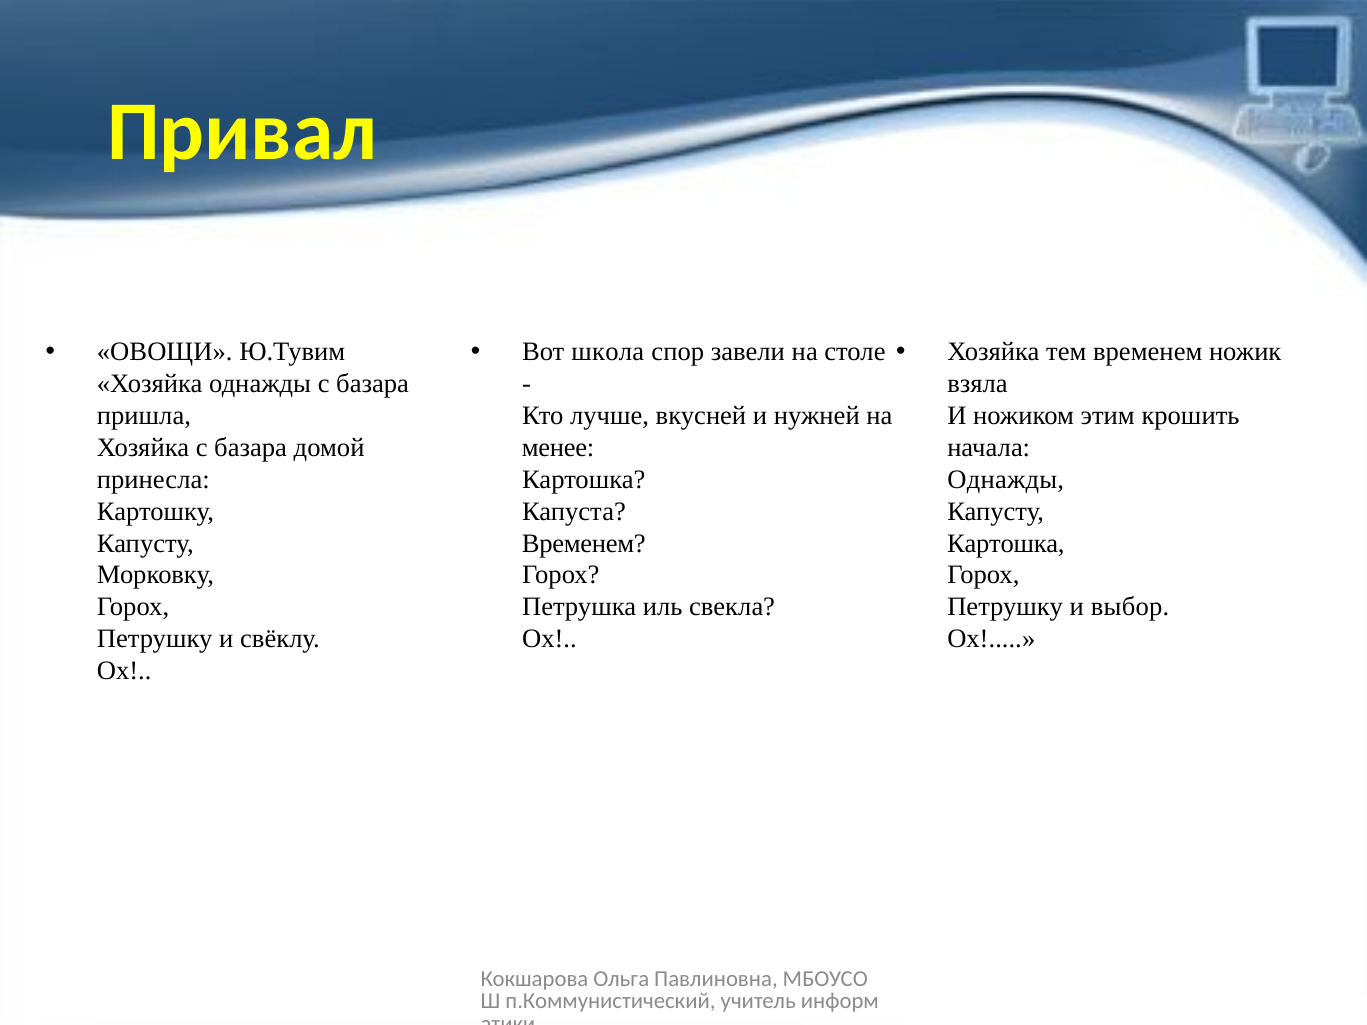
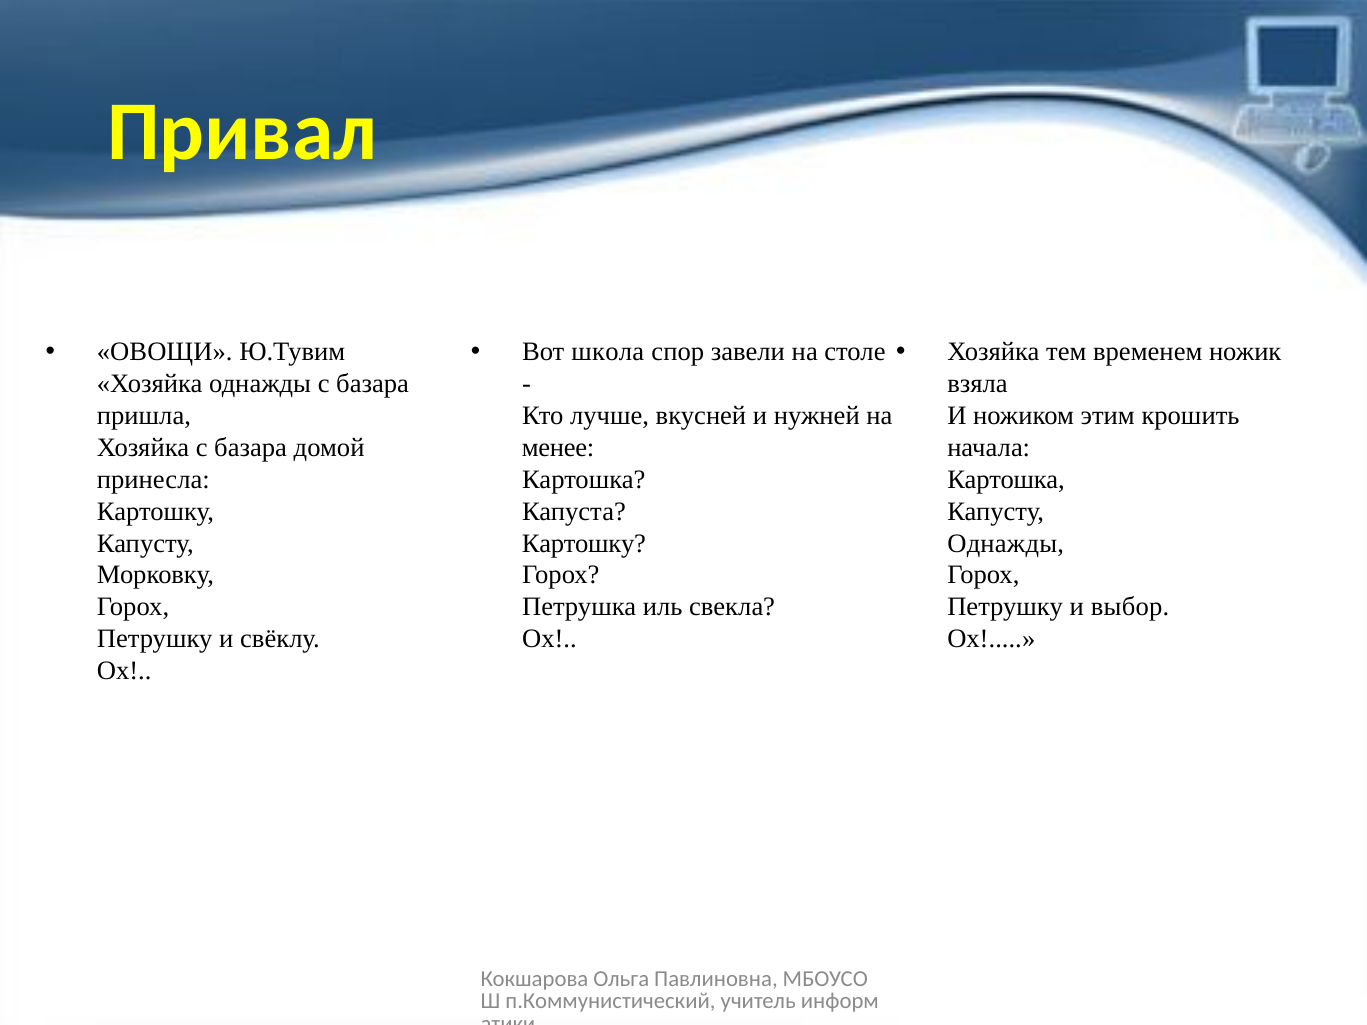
Однажды: Однажды -> Картошка (1006, 480)
Временем: Временем -> Картошку (584, 543)
Картошка: Картошка -> Однажды (1006, 543)
